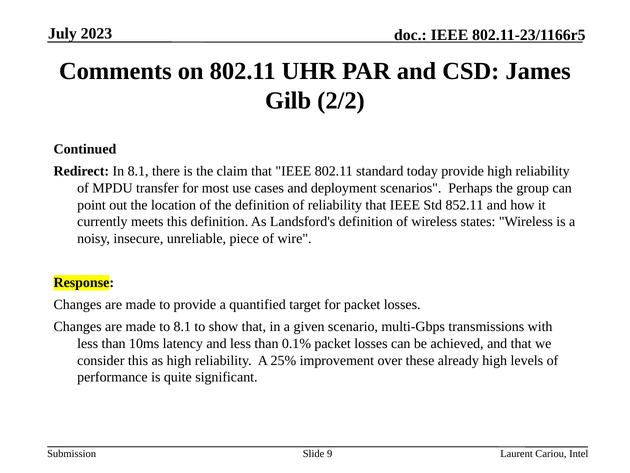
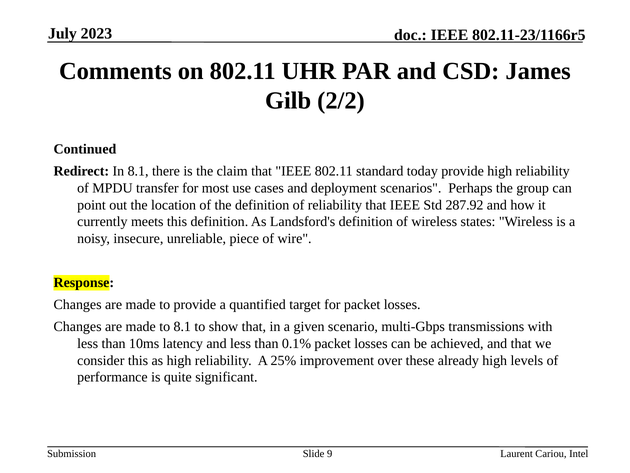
852.11: 852.11 -> 287.92 (465, 205)
